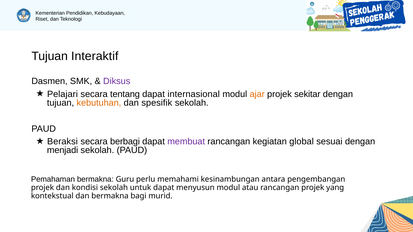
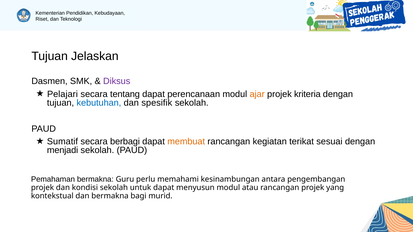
Interaktif: Interaktif -> Jelaskan (95, 56)
internasional: internasional -> perencanaan (194, 94)
sekitar: sekitar -> kriteria (307, 94)
kebutuhan colour: orange -> blue (99, 103)
Beraksi: Beraksi -> Sumatif (62, 142)
membuat colour: purple -> orange (186, 142)
global: global -> terikat (302, 142)
